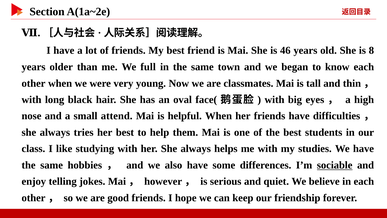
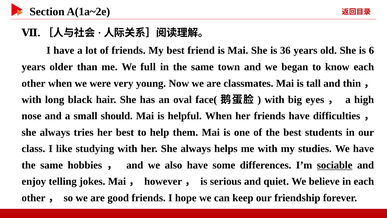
46: 46 -> 36 (285, 50)
8: 8 -> 6 (371, 50)
attend: attend -> should (117, 116)
